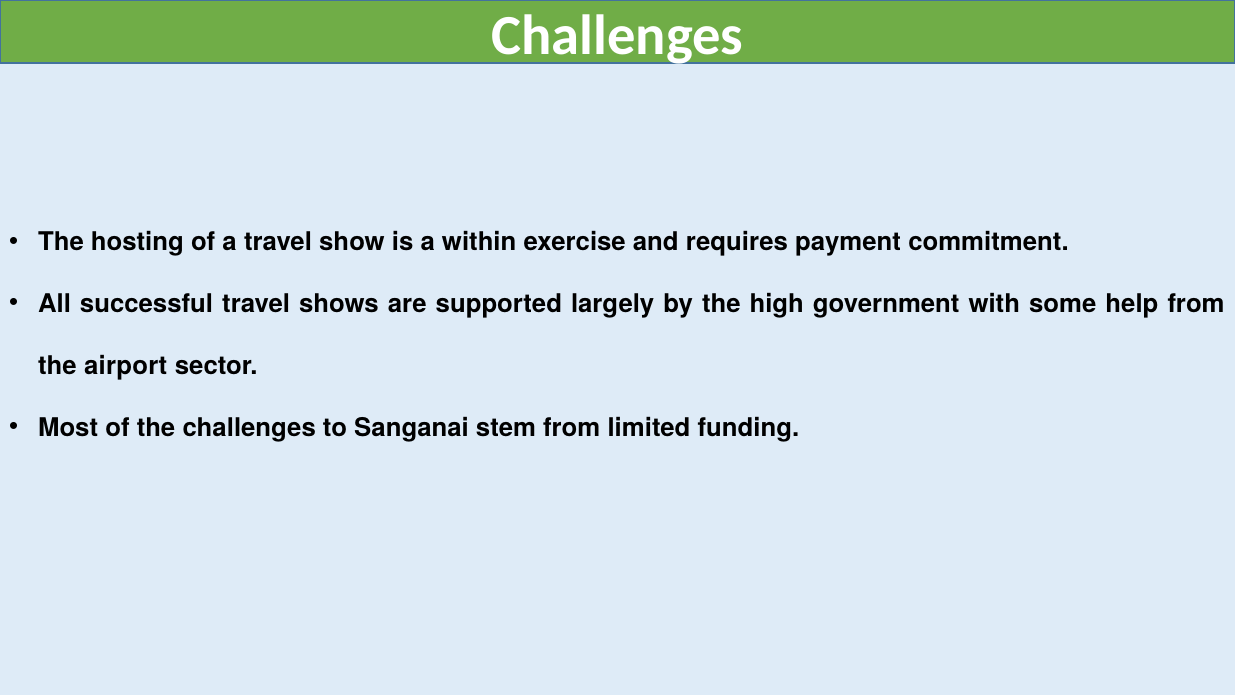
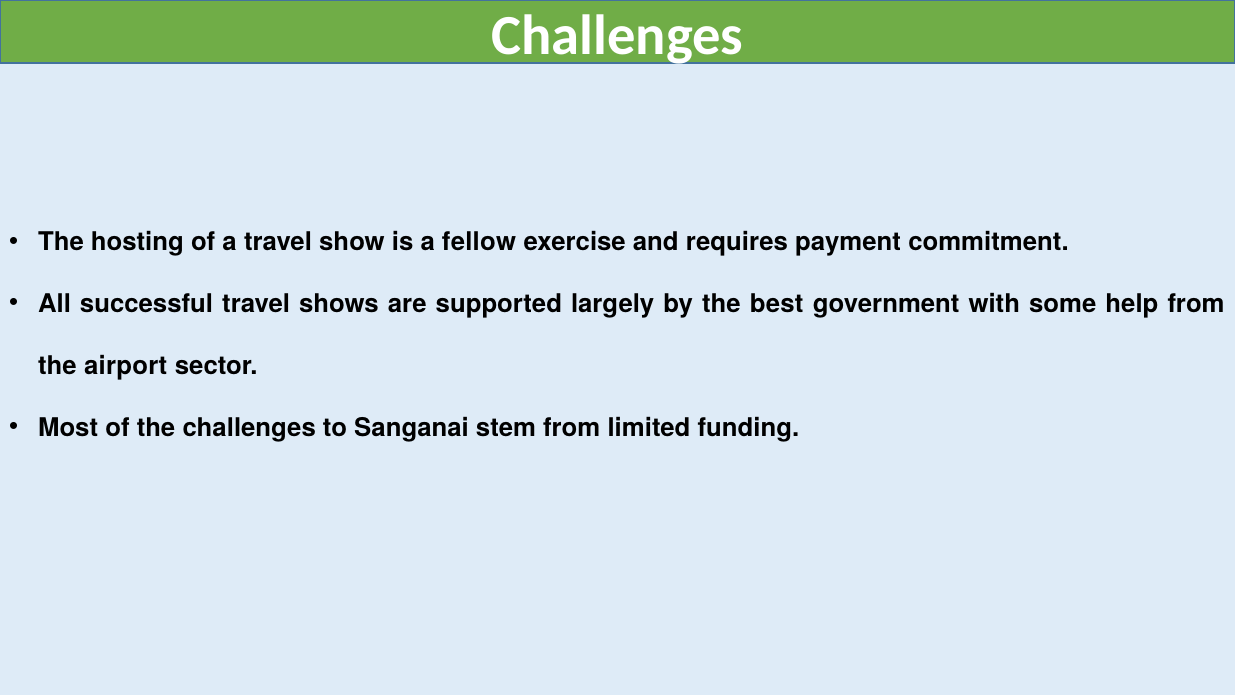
within: within -> fellow (479, 242)
high: high -> best (777, 304)
